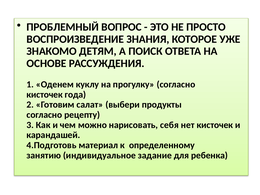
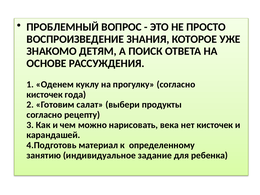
себя: себя -> века (169, 125)
